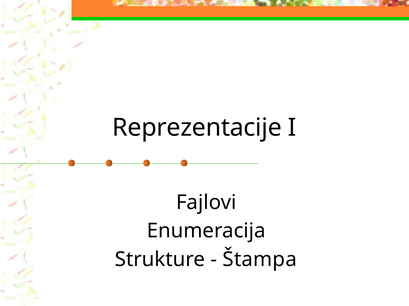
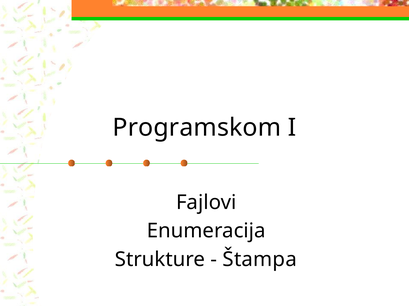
Reprezentacije: Reprezentacije -> Programskom (197, 128)
